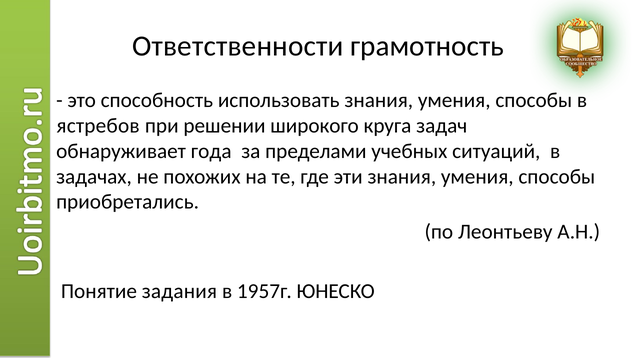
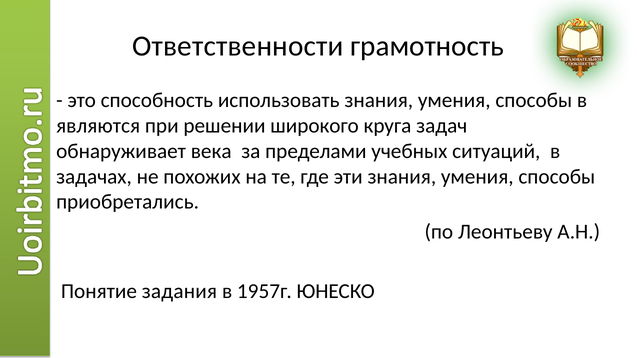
ястребов: ястребов -> являются (98, 126)
года: года -> века (211, 151)
